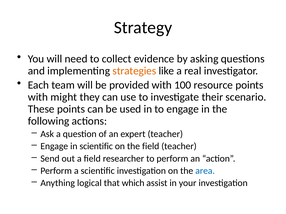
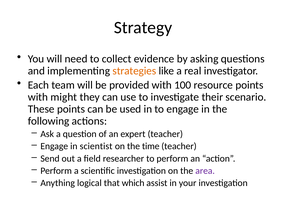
in scientific: scientific -> scientist (96, 147)
the field: field -> time (151, 147)
area colour: blue -> purple (205, 171)
